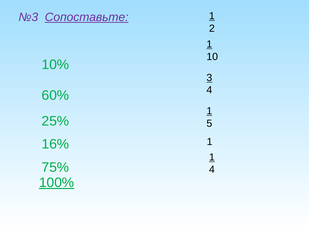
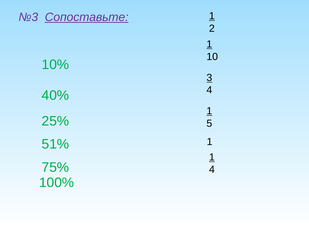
60%: 60% -> 40% (55, 96)
16%: 16% -> 51% (55, 145)
100% underline: present -> none (57, 183)
